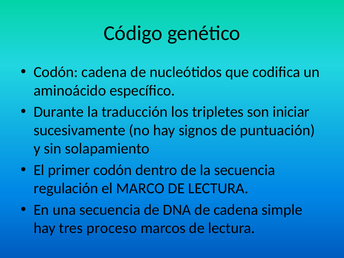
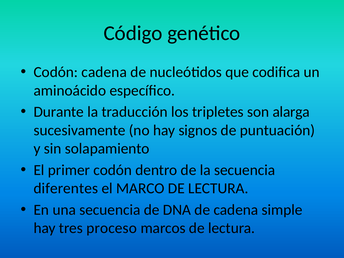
iniciar: iniciar -> alarga (291, 112)
regulación: regulación -> diferentes (66, 188)
